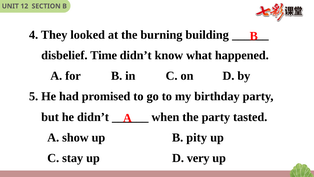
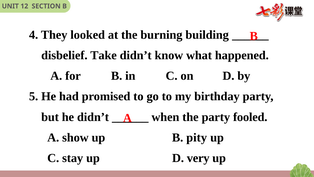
Time: Time -> Take (104, 55)
tasted: tasted -> fooled (250, 117)
